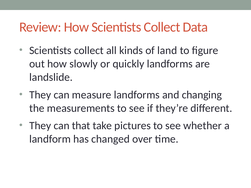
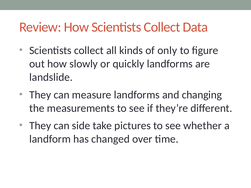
land: land -> only (167, 51)
that: that -> side (81, 126)
